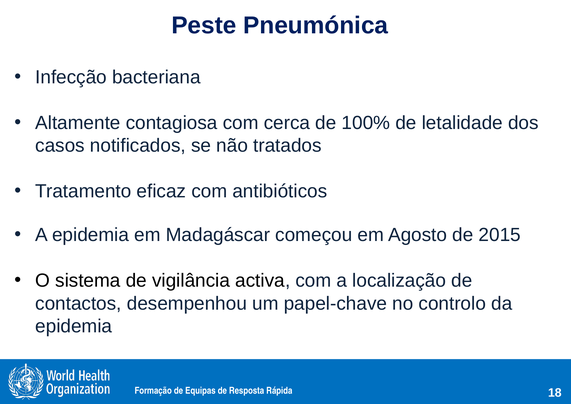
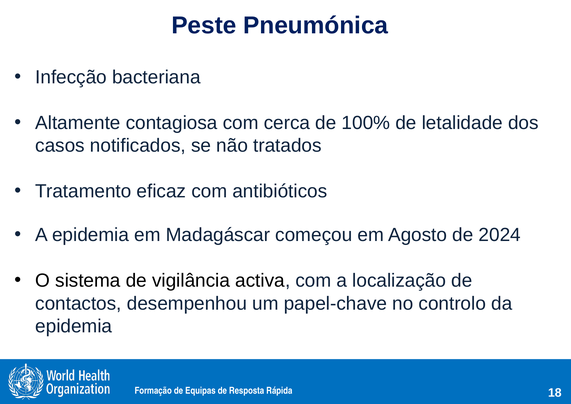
2015: 2015 -> 2024 (500, 235)
